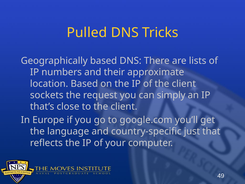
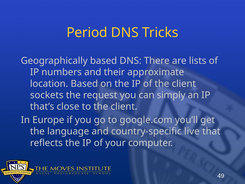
Pulled: Pulled -> Period (87, 33)
just: just -> live (192, 131)
